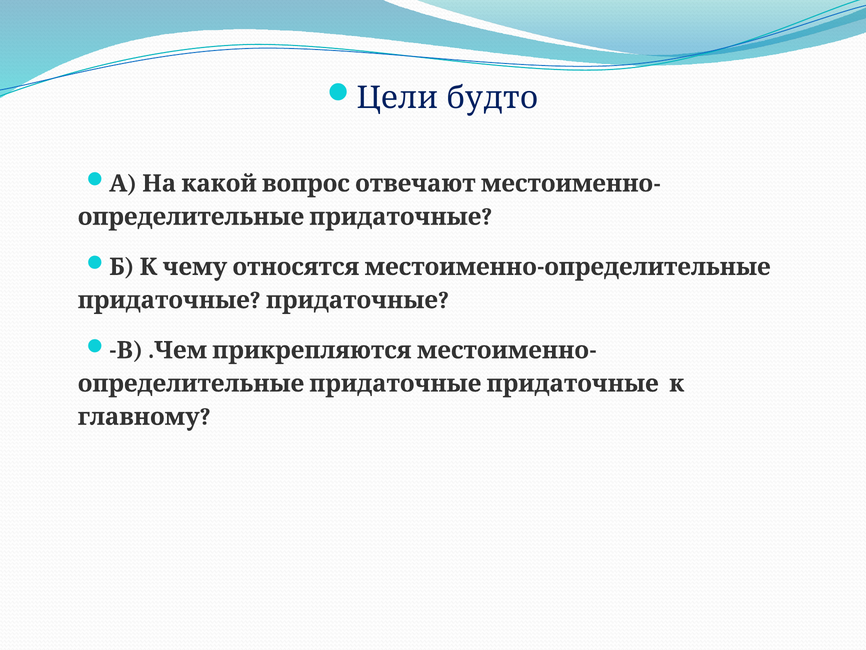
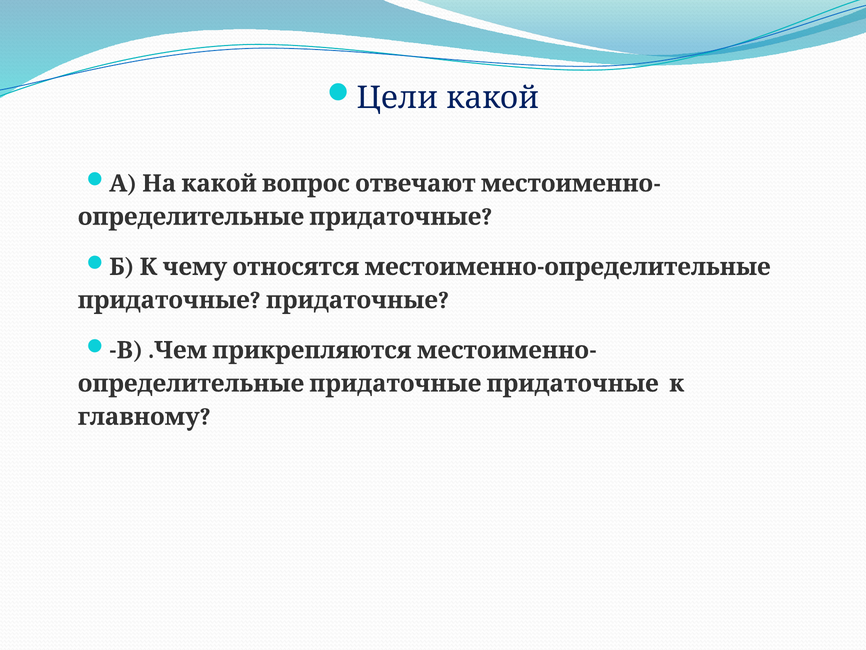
будто: будто -> какой (493, 98)
